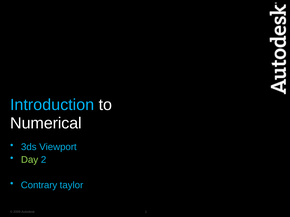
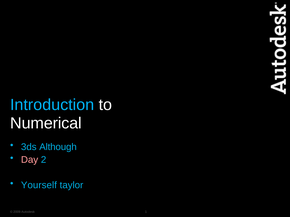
Viewport: Viewport -> Although (58, 147)
Day colour: light green -> pink (30, 160)
Contrary: Contrary -> Yourself (39, 186)
